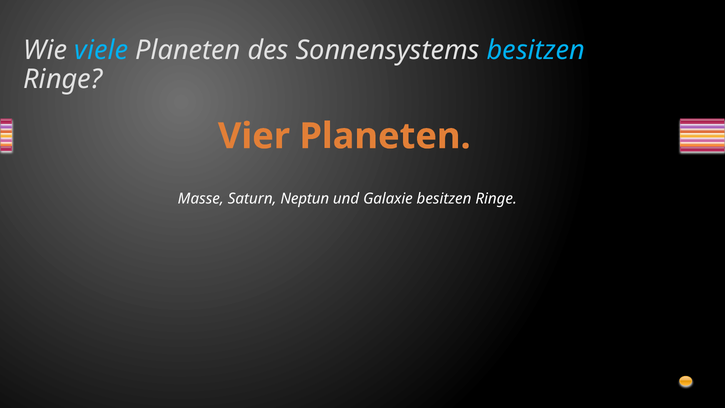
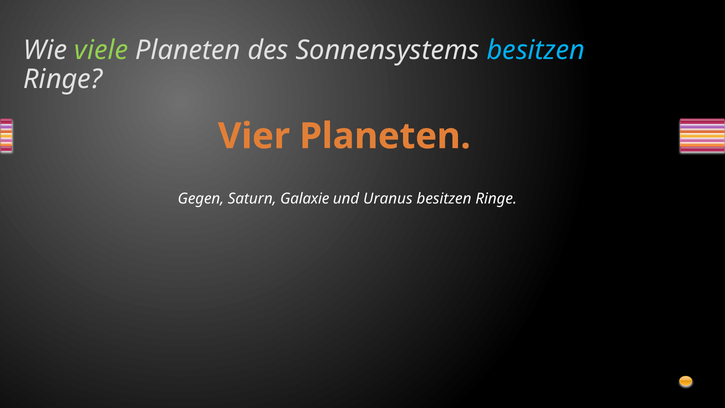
viele colour: light blue -> light green (101, 50)
Masse: Masse -> Gegen (201, 199)
Neptun: Neptun -> Galaxie (305, 199)
Galaxie: Galaxie -> Uranus (388, 199)
